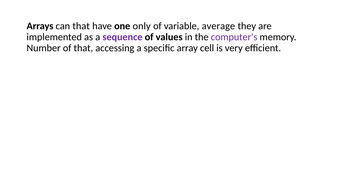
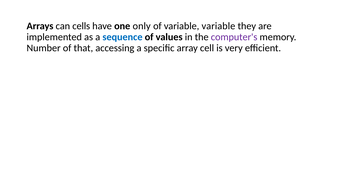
can that: that -> cells (81, 26)
variable average: average -> variable (218, 26)
sequence colour: purple -> blue (122, 37)
